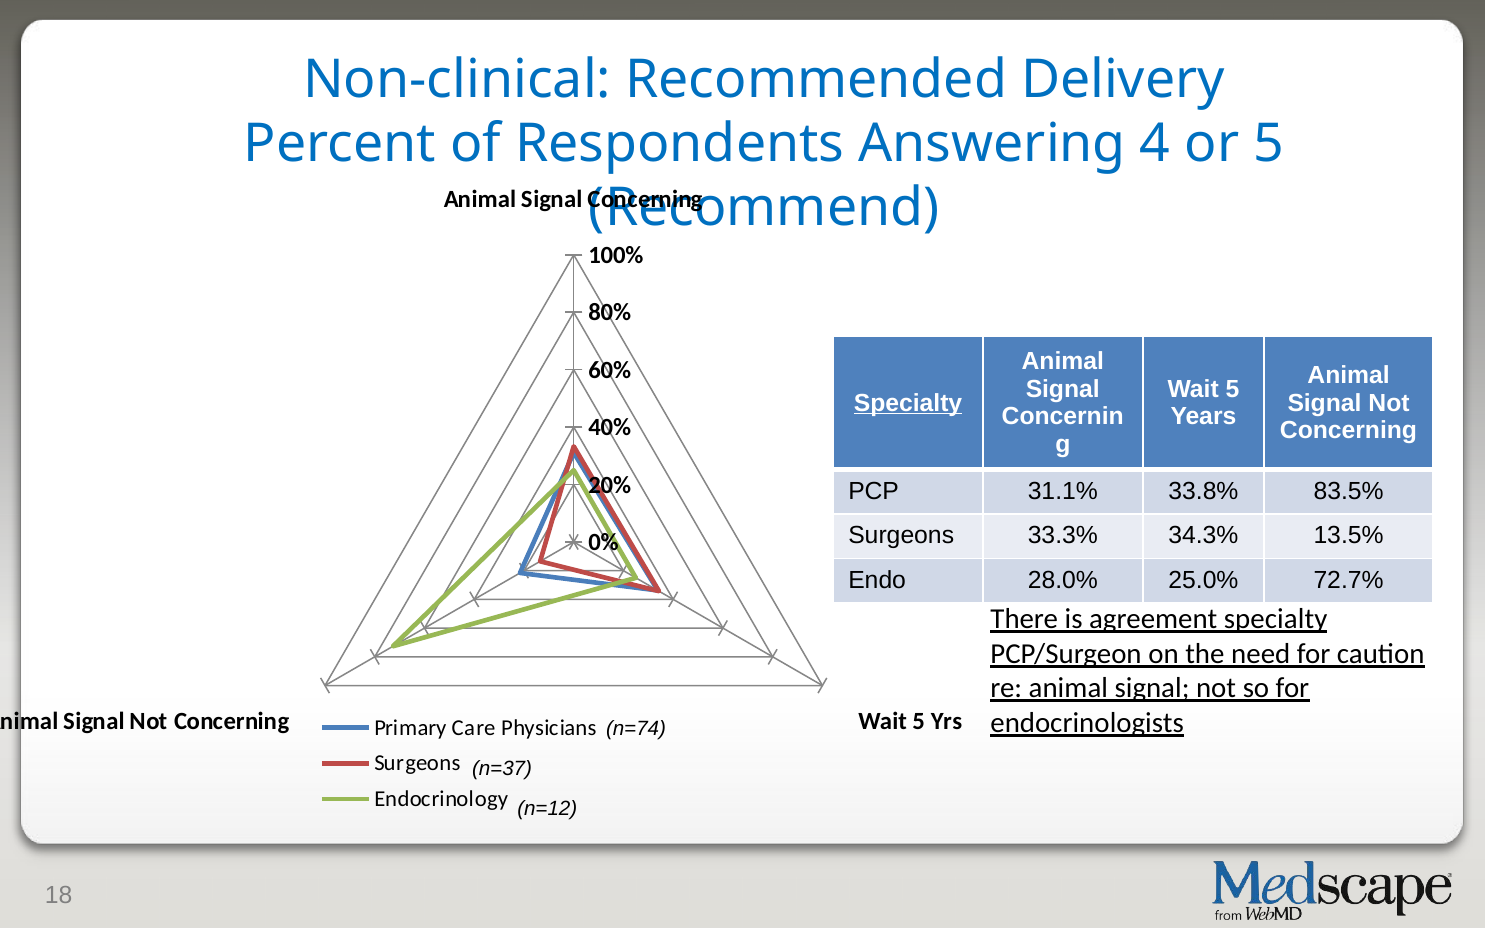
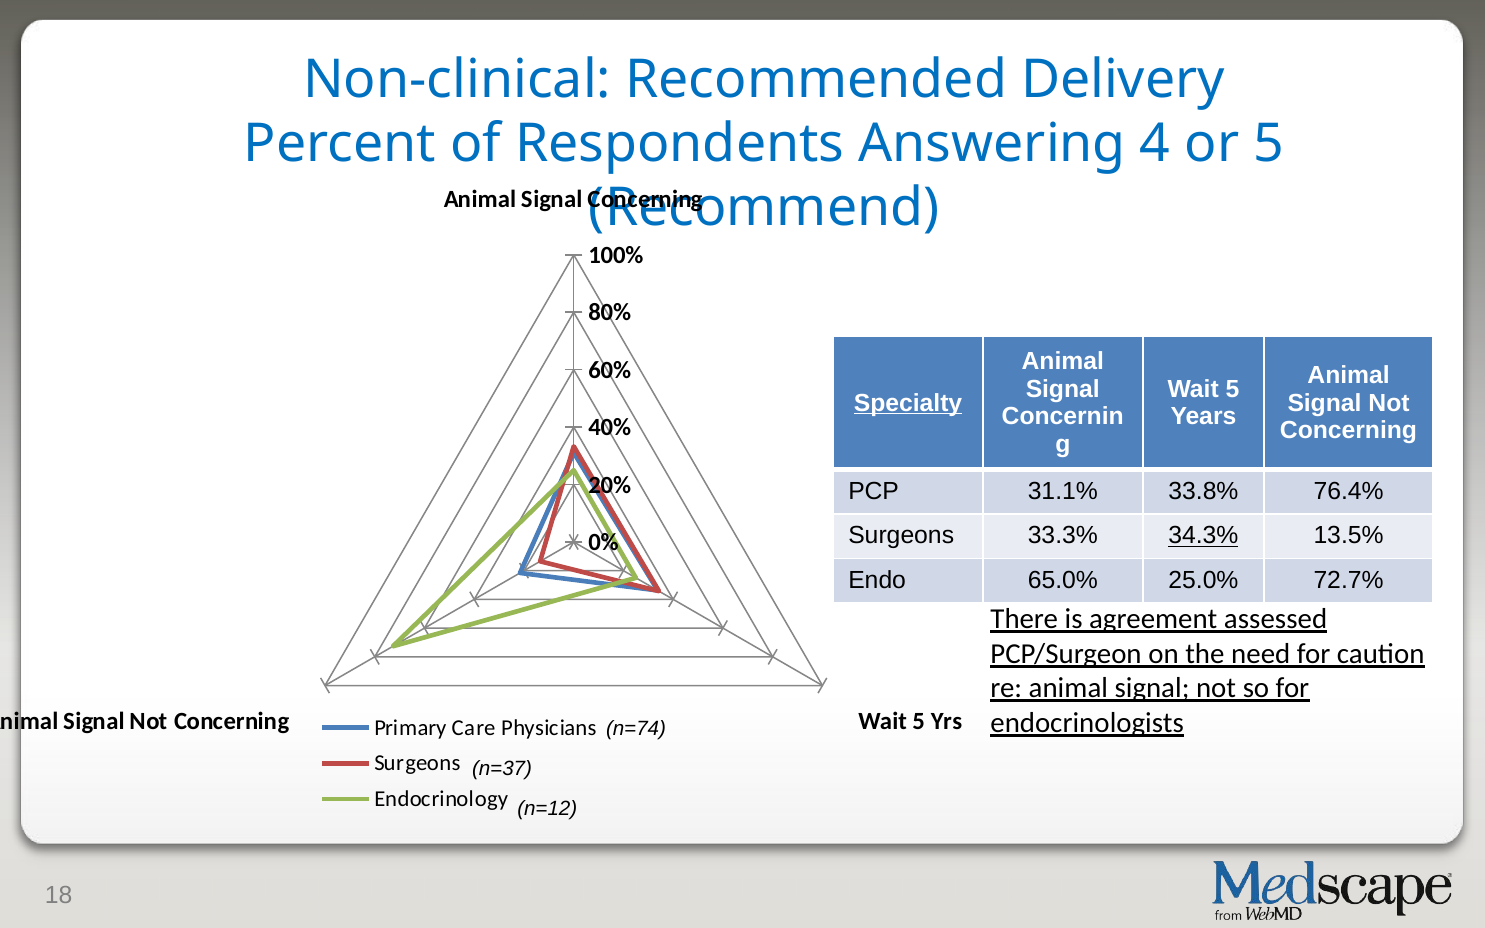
83.5%: 83.5% -> 76.4% (1349, 491)
34.3% underline: none -> present (1203, 536)
28.0%: 28.0% -> 65.0% (1063, 580)
agreement specialty: specialty -> assessed (1276, 619)
